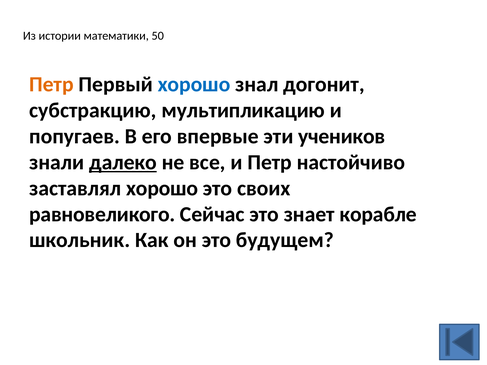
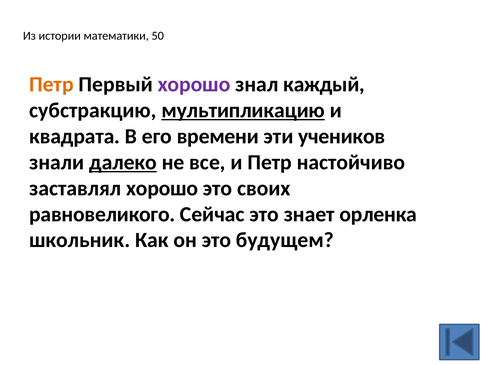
хорошо colour: blue -> purple (194, 84)
догонит: догонит -> каждый (324, 84)
мультипликацию underline: none -> present (243, 110)
попугаев: попугаев -> квадрата (75, 136)
впервые: впервые -> времени (218, 136)
корабле: корабле -> орленка (378, 214)
